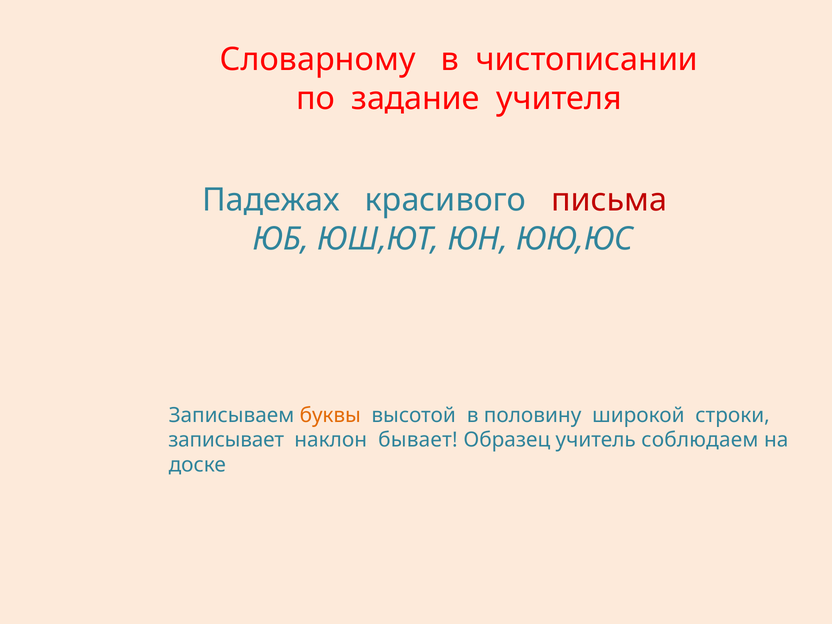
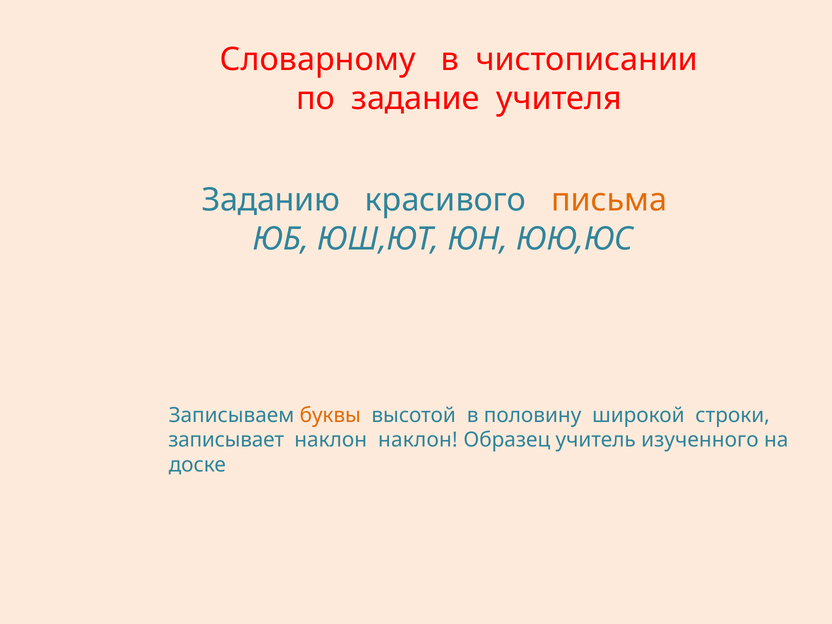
Падежах: Падежах -> Заданию (271, 200)
письма colour: red -> orange (609, 200)
наклон бывает: бывает -> наклон (418, 440)
соблюдаем: соблюдаем -> изученного (700, 440)
